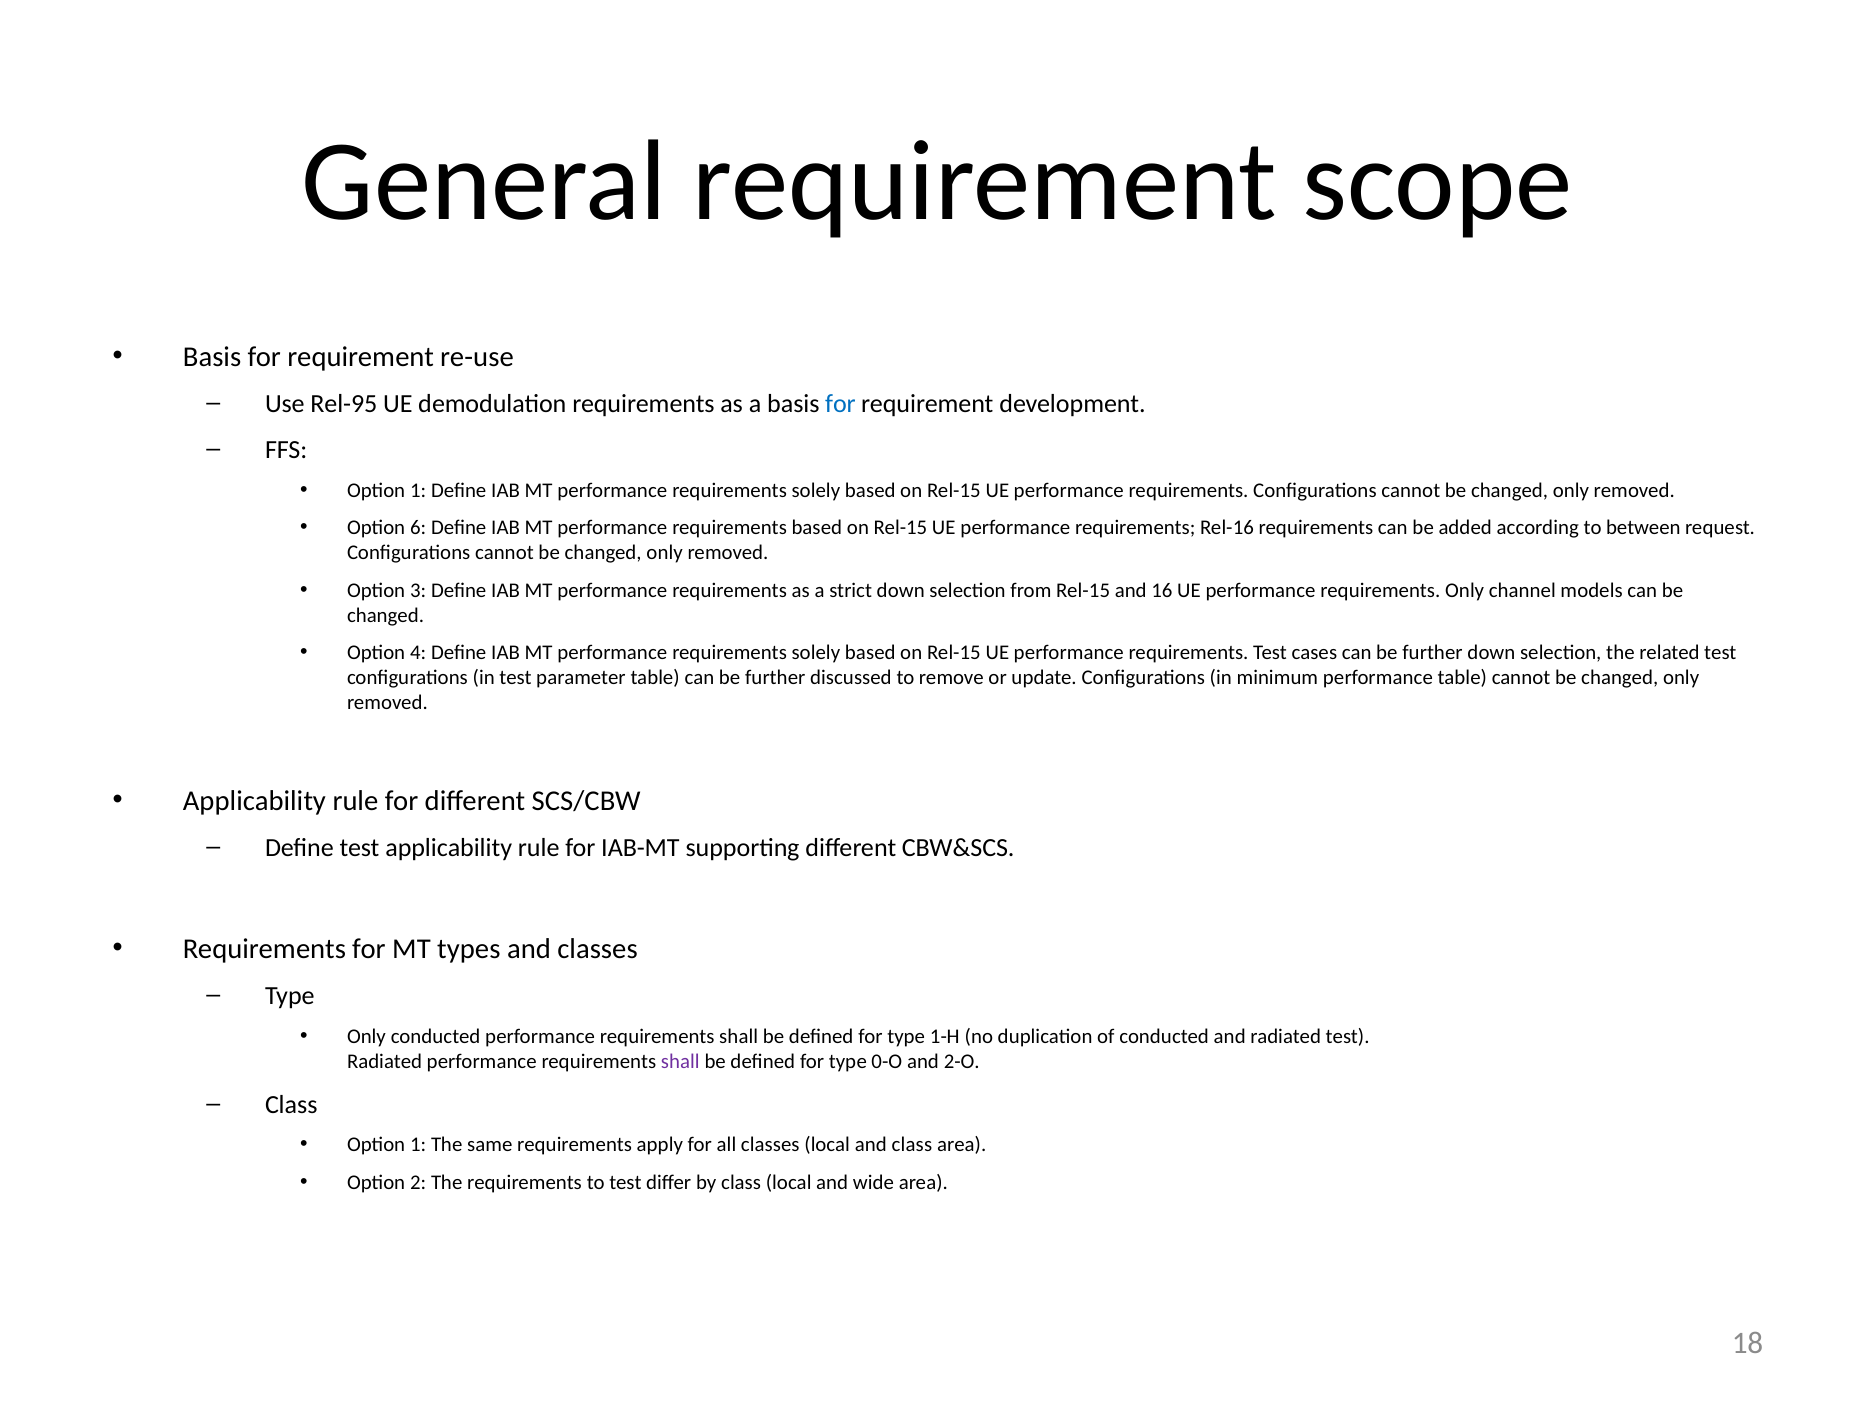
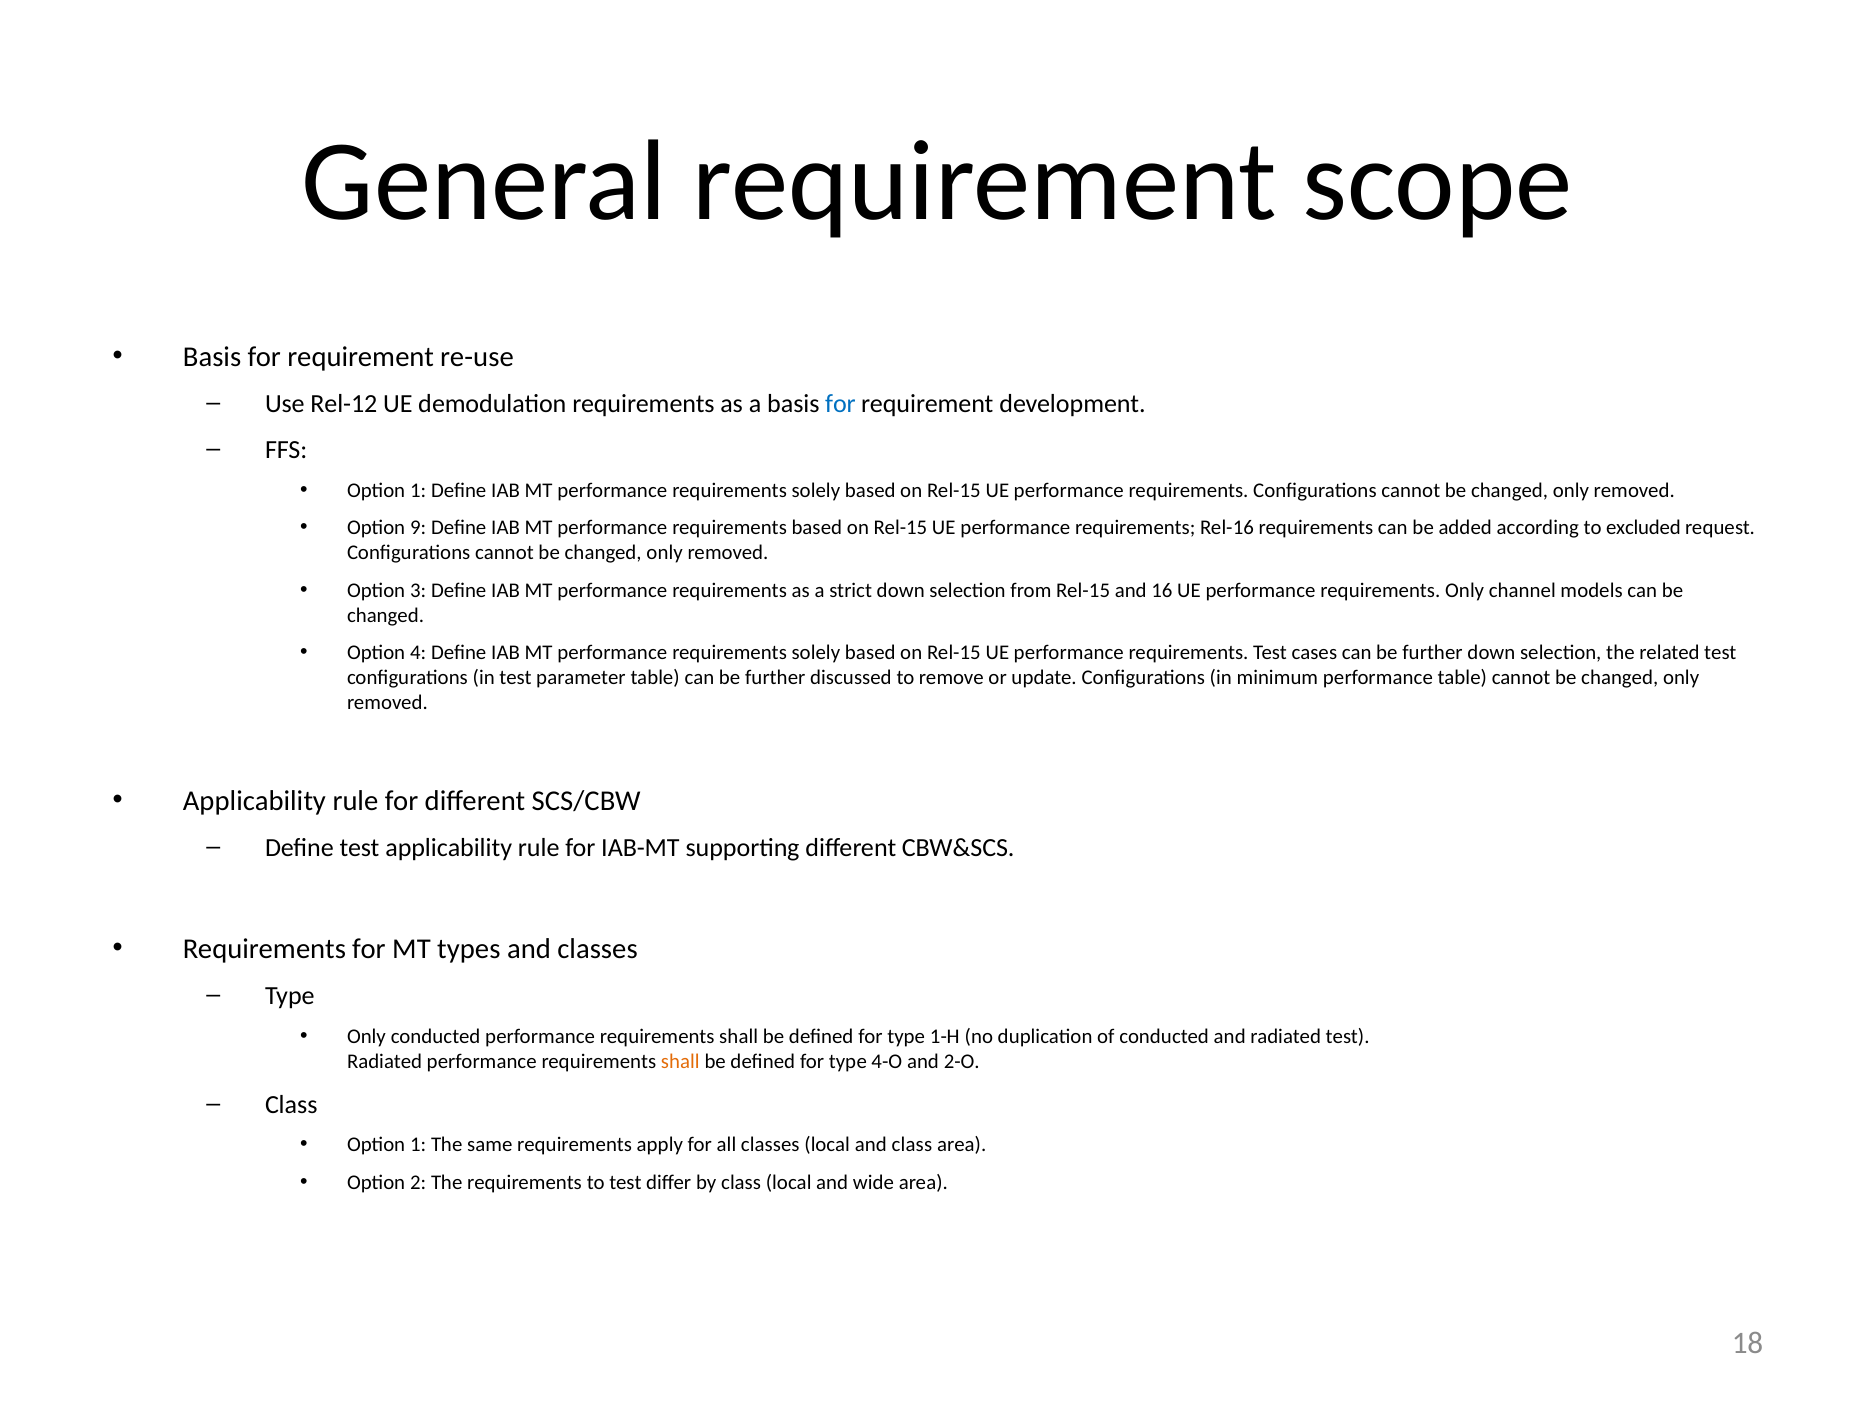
Rel-95: Rel-95 -> Rel-12 (344, 404)
6: 6 -> 9 (418, 528)
between: between -> excluded (1643, 528)
shall colour: purple -> orange (680, 1061)
0-O: 0-O -> 4-O (887, 1061)
